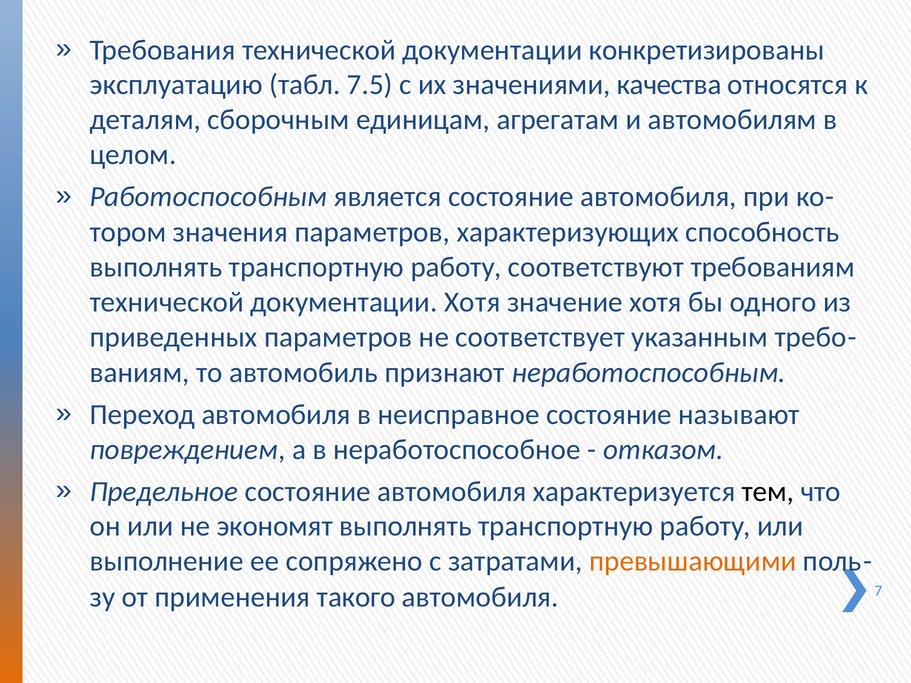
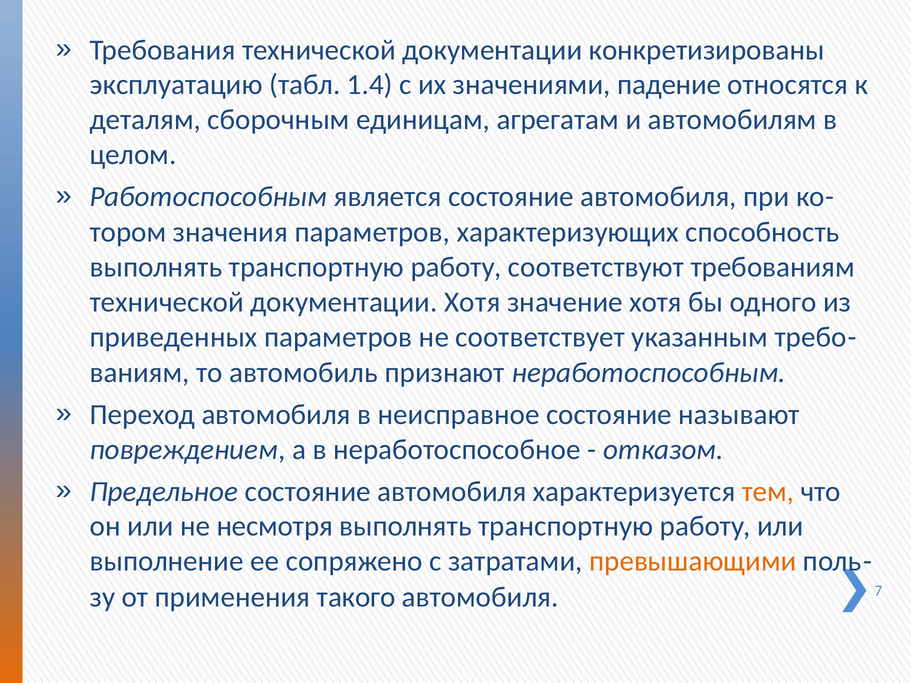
7.5: 7.5 -> 1.4 (370, 85)
качества: качества -> падение (669, 85)
тем colour: black -> orange (768, 492)
экономят: экономят -> несмотря (275, 527)
